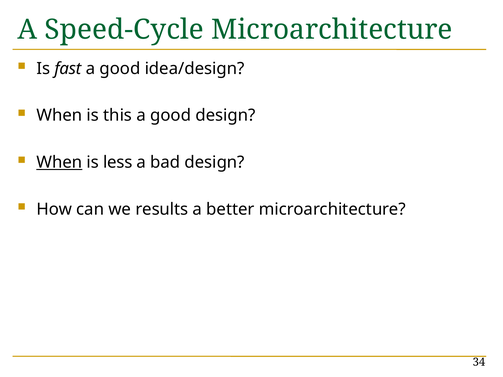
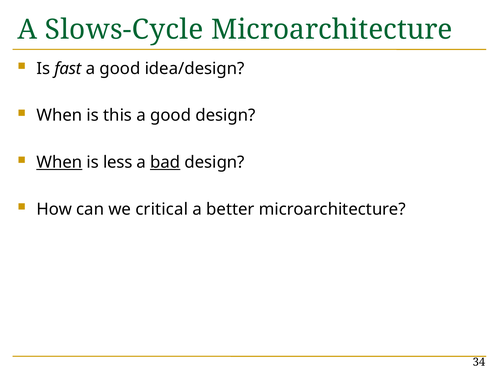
Speed-Cycle: Speed-Cycle -> Slows-Cycle (124, 30)
bad underline: none -> present (165, 162)
results: results -> critical (162, 209)
